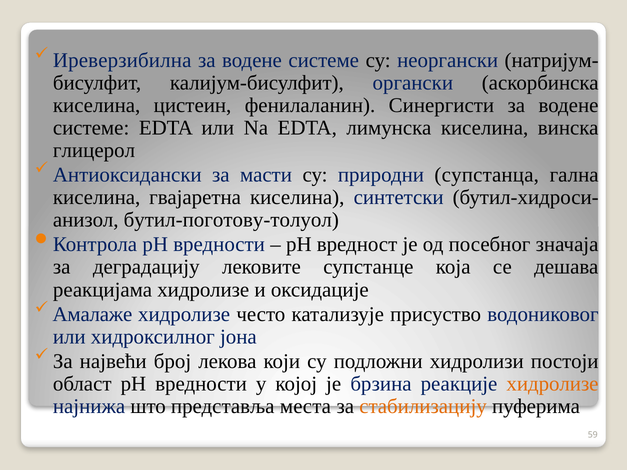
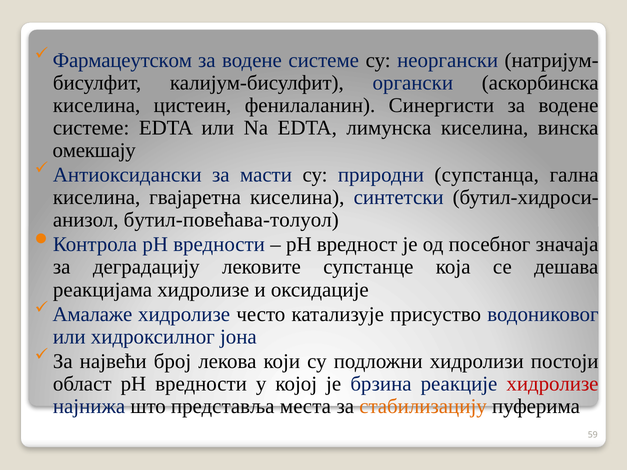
Иреверзибилна: Иреверзибилна -> Фармацеутском (122, 60)
глицерол: глицерол -> омекшају (94, 150)
бутил-поготову-толуол: бутил-поготову-толуол -> бутил-повећава-толуол (231, 220)
хидролизе colour: orange -> red (552, 384)
